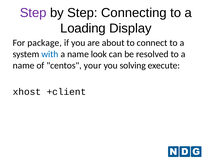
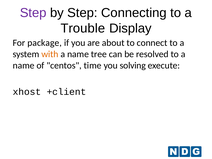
Loading: Loading -> Trouble (83, 28)
with colour: blue -> orange (50, 54)
look: look -> tree (99, 54)
your: your -> time (93, 65)
